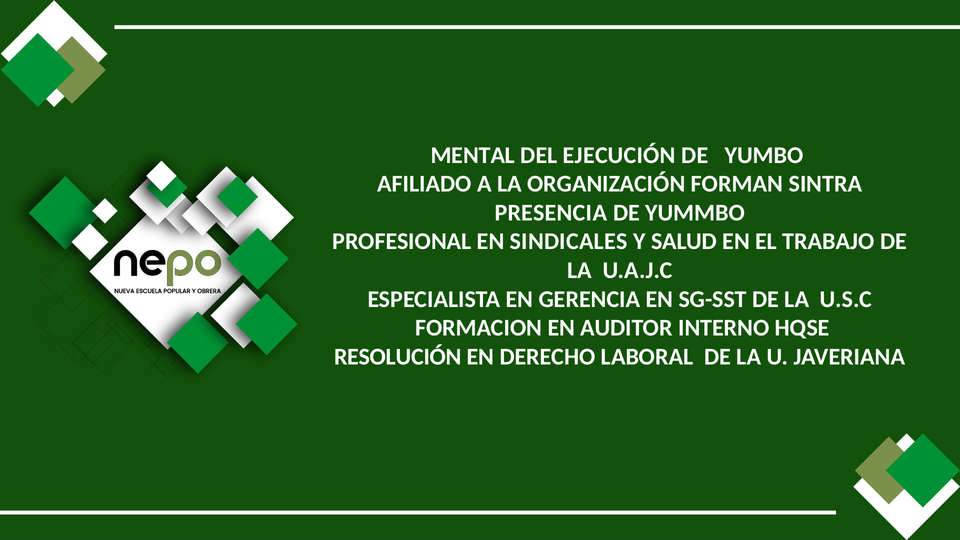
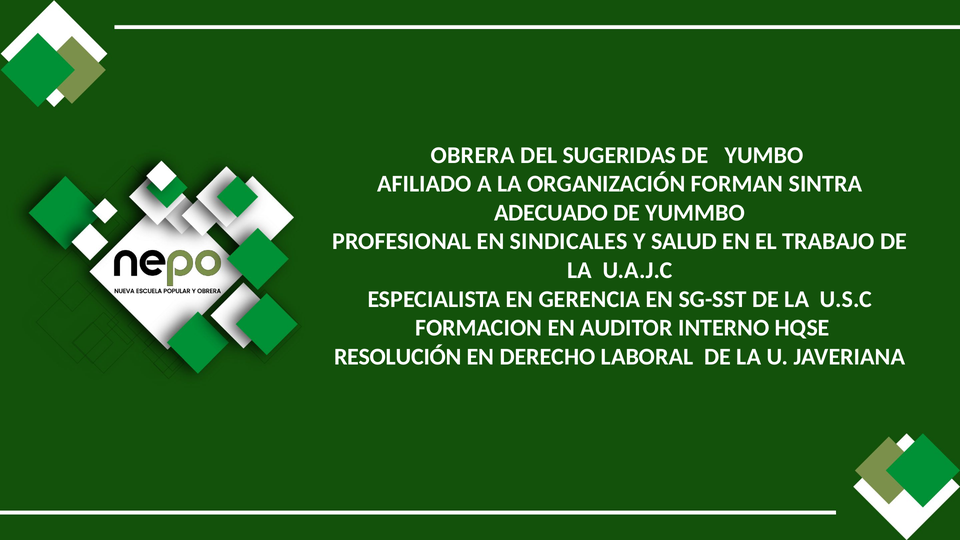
MENTAL: MENTAL -> OBRERA (473, 155)
EJECUCIÓN: EJECUCIÓN -> SUGERIDAS (620, 155)
PRESENCIA: PRESENCIA -> ADECUADO (551, 213)
